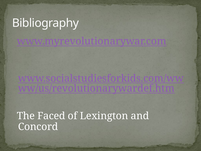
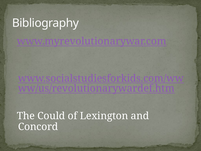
Faced: Faced -> Could (51, 116)
